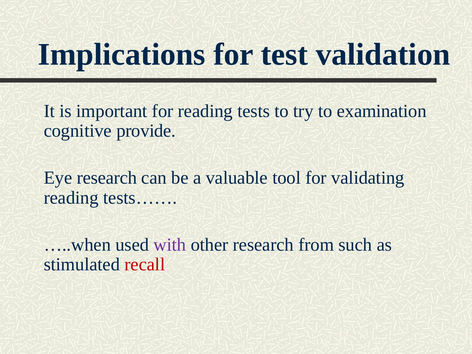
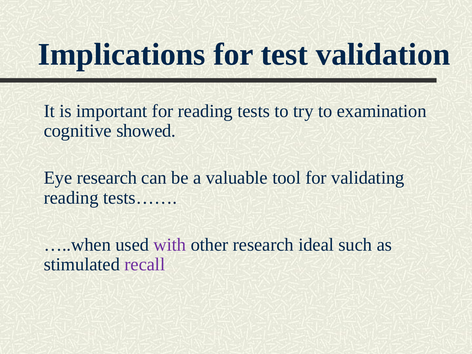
provide: provide -> showed (146, 131)
from: from -> ideal (316, 245)
recall colour: red -> purple (145, 265)
